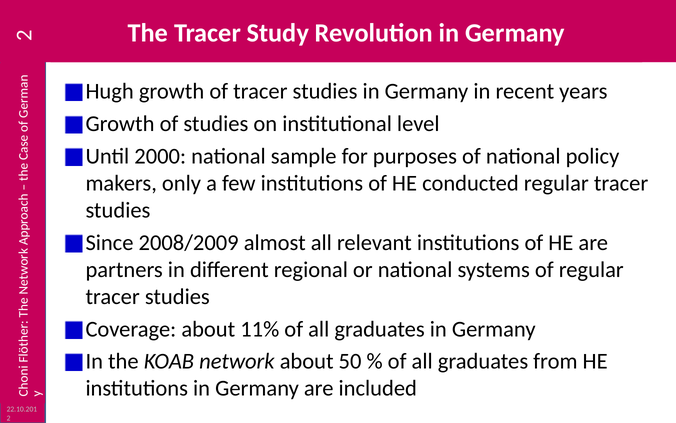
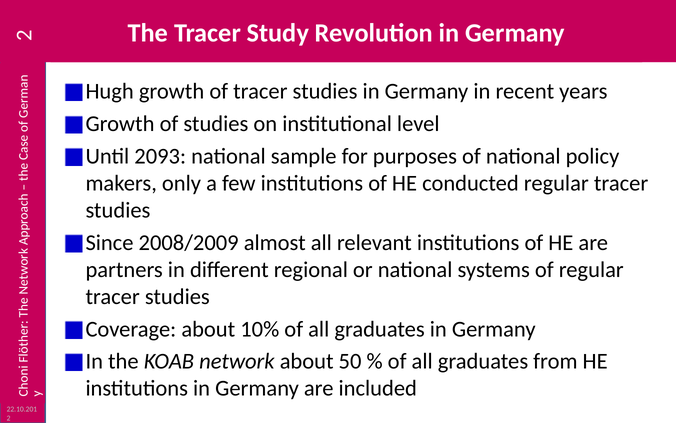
2000: 2000 -> 2093 (160, 156)
11%: 11% -> 10% (260, 329)
